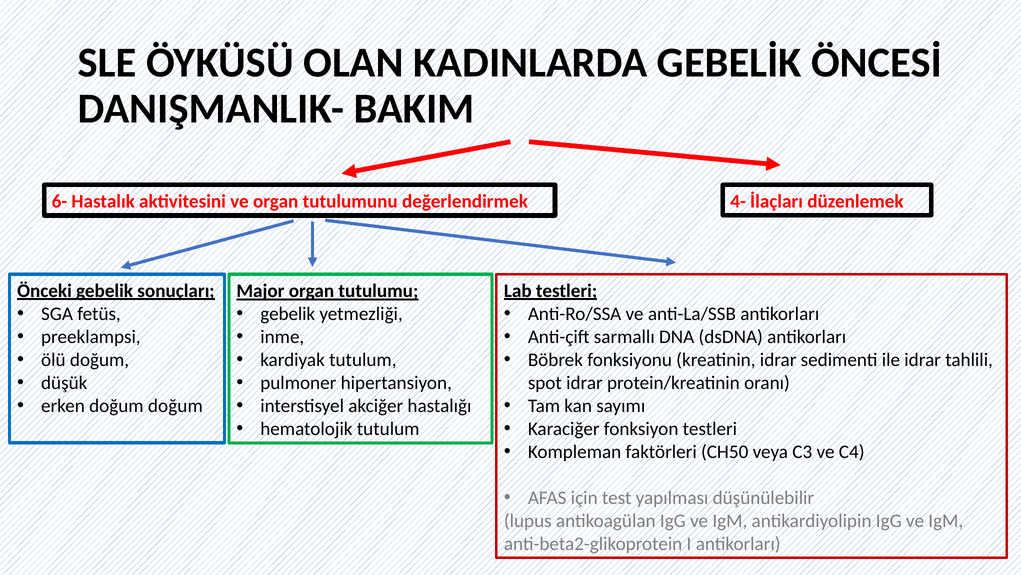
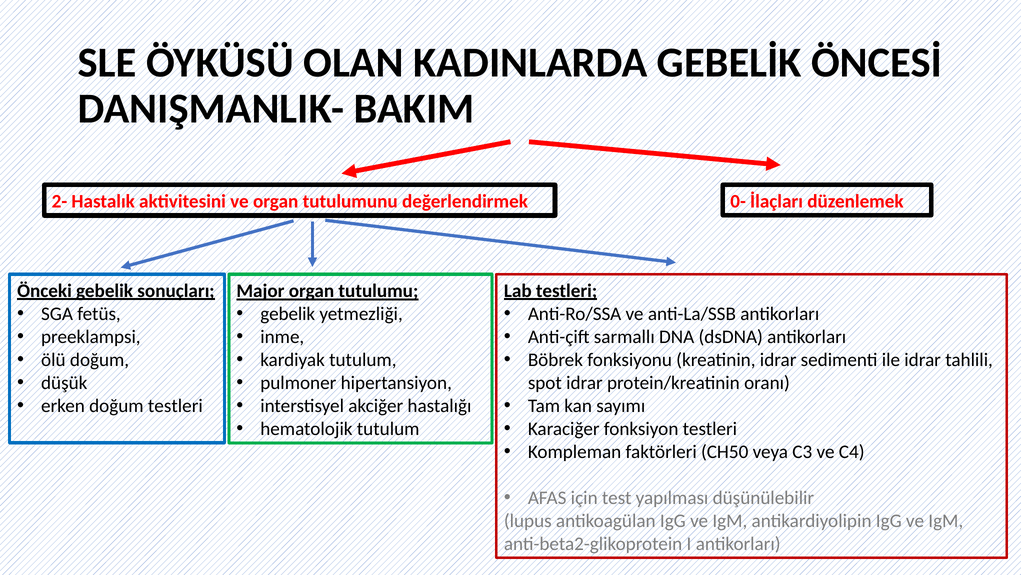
6-: 6- -> 2- (60, 201)
4-: 4- -> 0- (738, 201)
doğum doğum: doğum -> testleri (175, 405)
